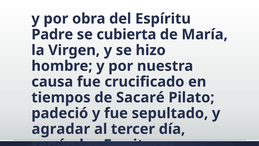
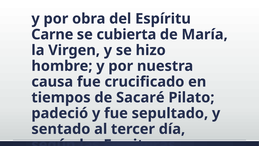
Padre: Padre -> Carne (52, 34)
agradar: agradar -> sentado (61, 129)
